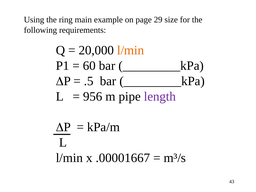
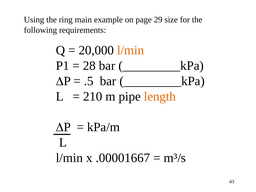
60: 60 -> 28 (89, 66)
956: 956 -> 210 (93, 96)
length colour: purple -> orange (160, 96)
